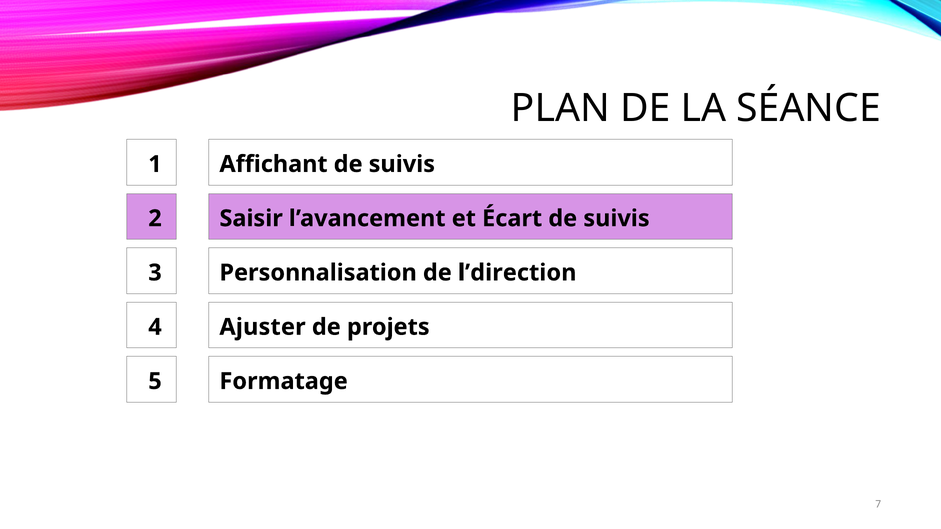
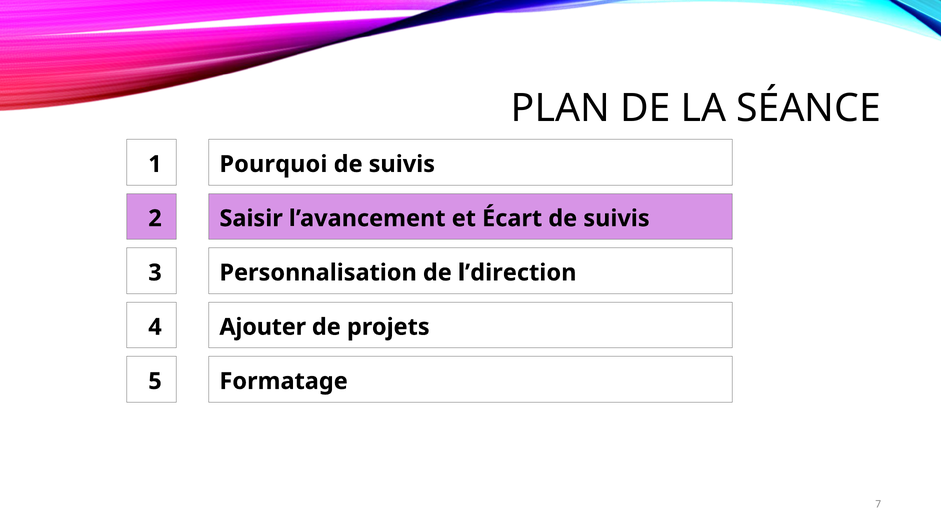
Affichant: Affichant -> Pourquoi (273, 164)
Ajuster: Ajuster -> Ajouter (263, 327)
